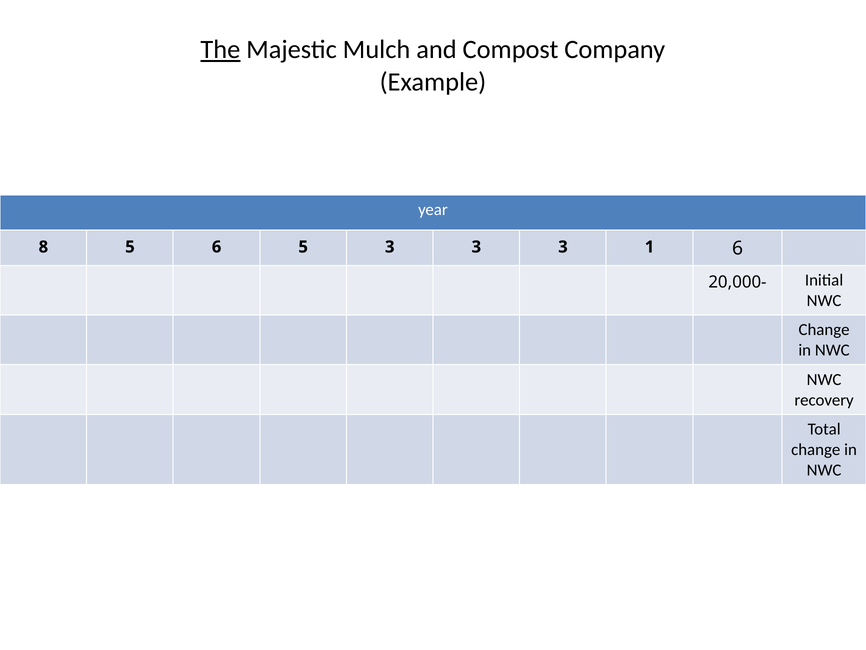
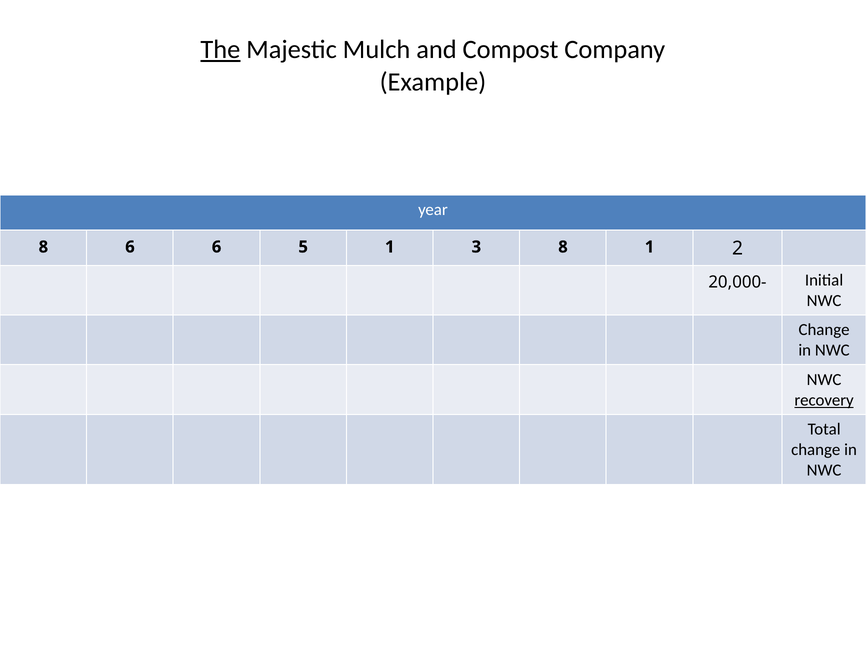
8 5: 5 -> 6 (130, 247)
5 3: 3 -> 1 (390, 247)
3: 3 -> 8 (563, 247)
1 6: 6 -> 2 (738, 248)
recovery underline: none -> present (824, 400)
